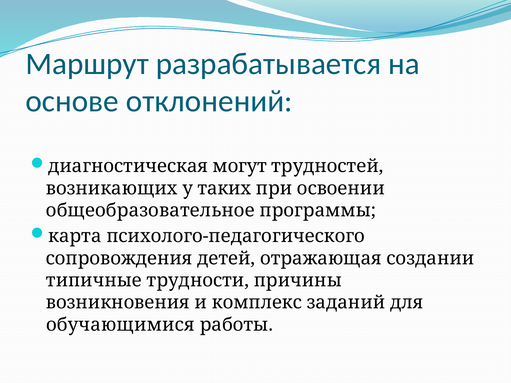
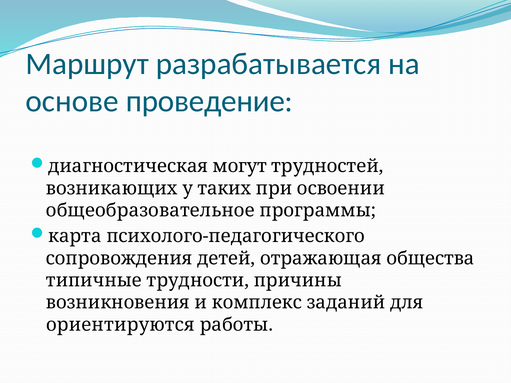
отклонений: отклонений -> проведение (209, 101)
создании: создании -> общества (430, 258)
обучающимися: обучающимися -> ориентируются (120, 325)
